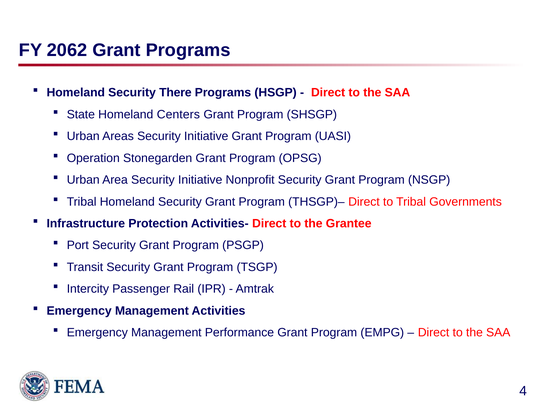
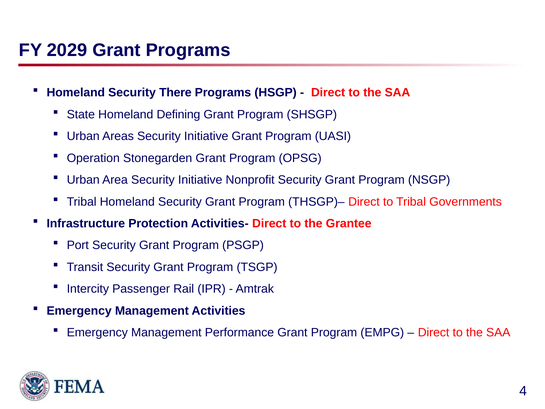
2062: 2062 -> 2029 (67, 50)
Centers: Centers -> Defining (178, 114)
